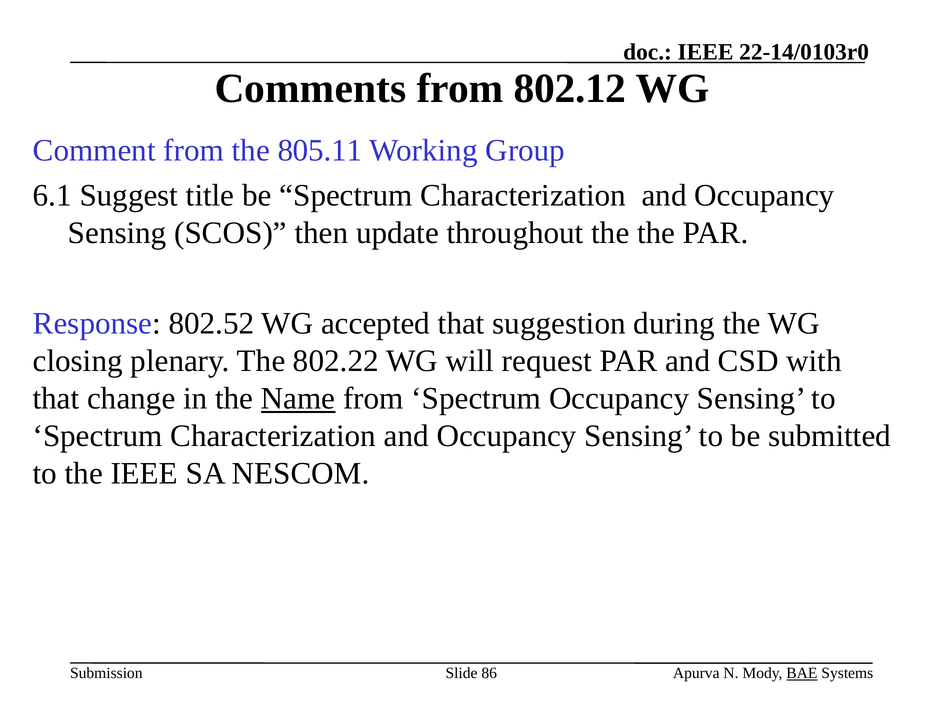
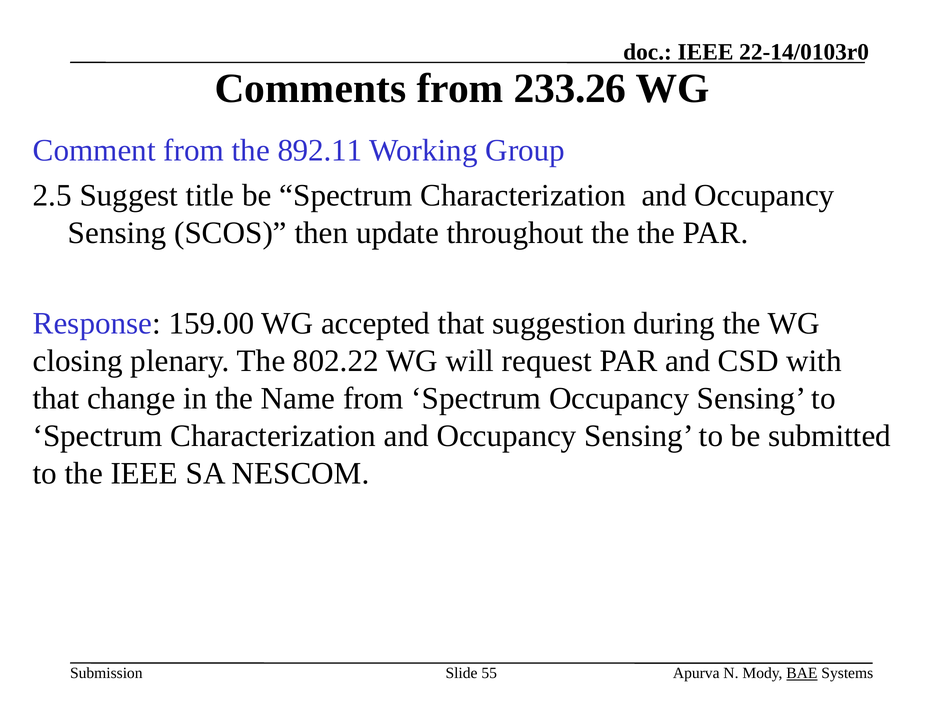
802.12: 802.12 -> 233.26 (570, 89)
805.11: 805.11 -> 892.11 (320, 150)
6.1: 6.1 -> 2.5 (52, 195)
802.52: 802.52 -> 159.00 (211, 323)
Name underline: present -> none (298, 398)
86: 86 -> 55 (489, 673)
